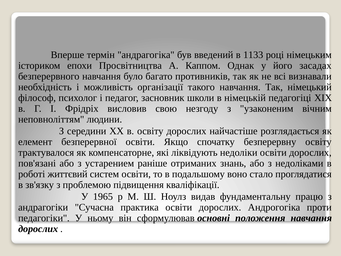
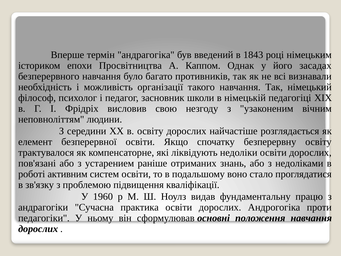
1133: 1133 -> 1843 (253, 55)
життєвий: життєвий -> активним (68, 174)
1965: 1965 -> 1960 (103, 196)
